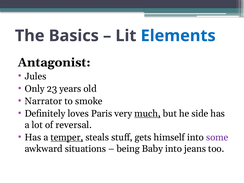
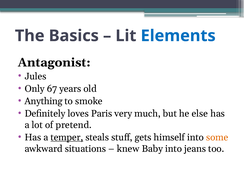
23: 23 -> 67 (52, 89)
Narrator: Narrator -> Anything (43, 101)
much underline: present -> none (147, 114)
side: side -> else (200, 114)
reversal: reversal -> pretend (74, 125)
some colour: purple -> orange (217, 137)
being: being -> knew (128, 149)
